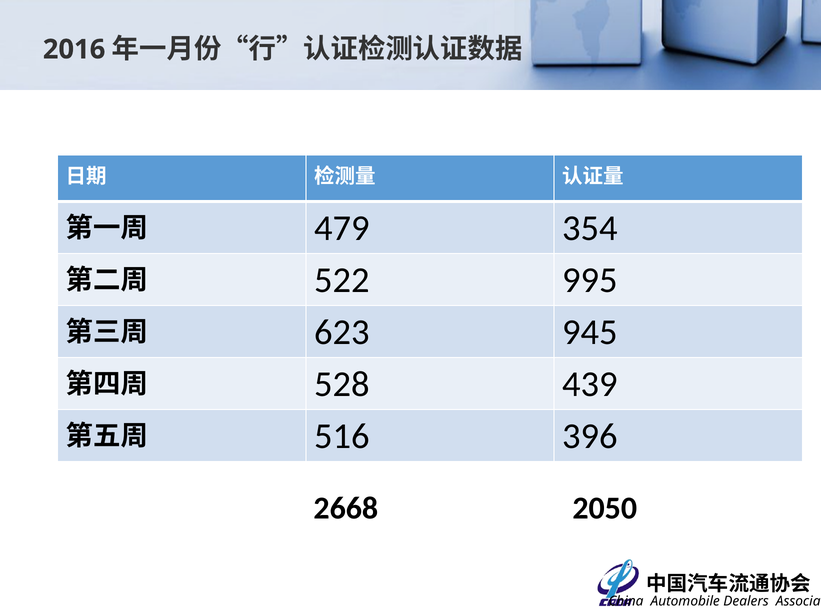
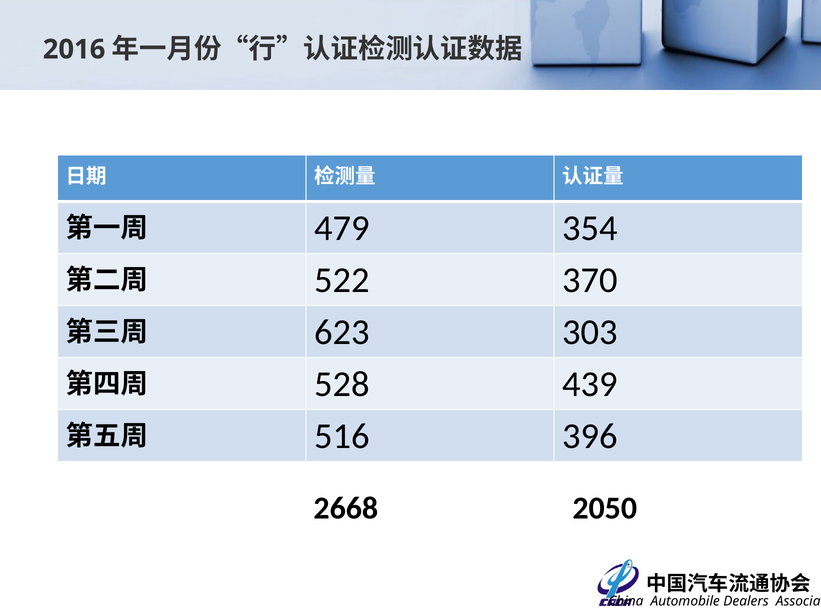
995: 995 -> 370 (590, 281)
945: 945 -> 303 (590, 333)
